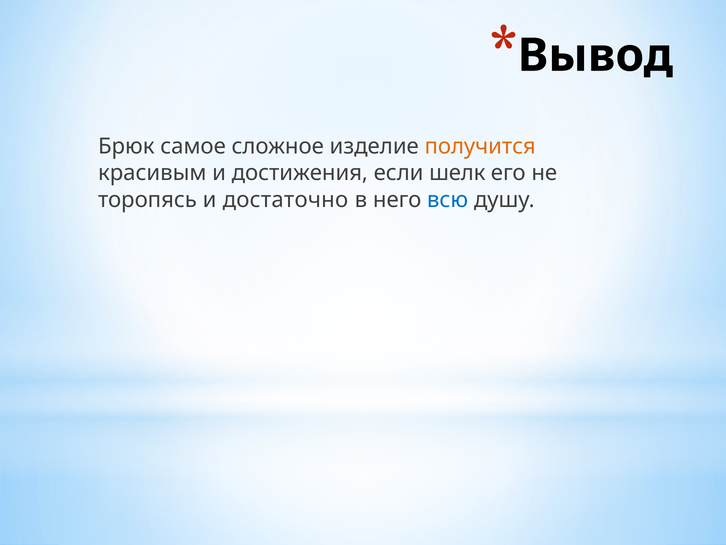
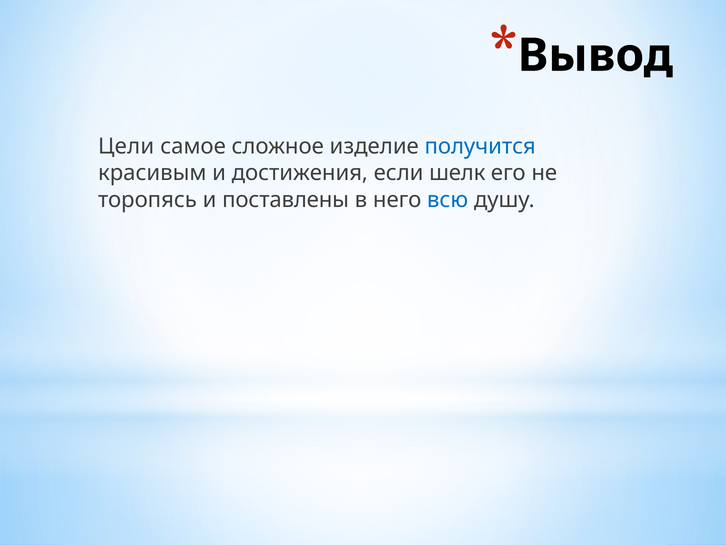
Брюк: Брюк -> Цели (126, 146)
получится colour: orange -> blue (480, 146)
достаточно: достаточно -> поставлены (286, 200)
